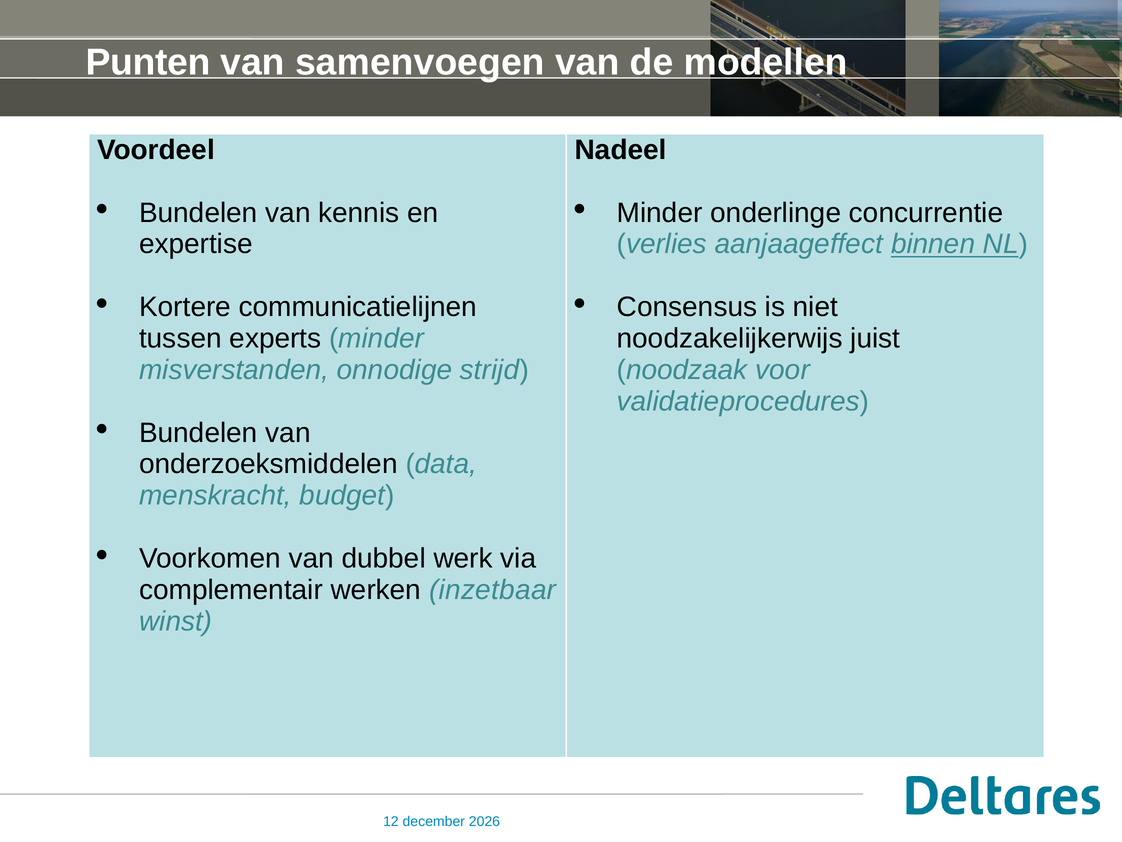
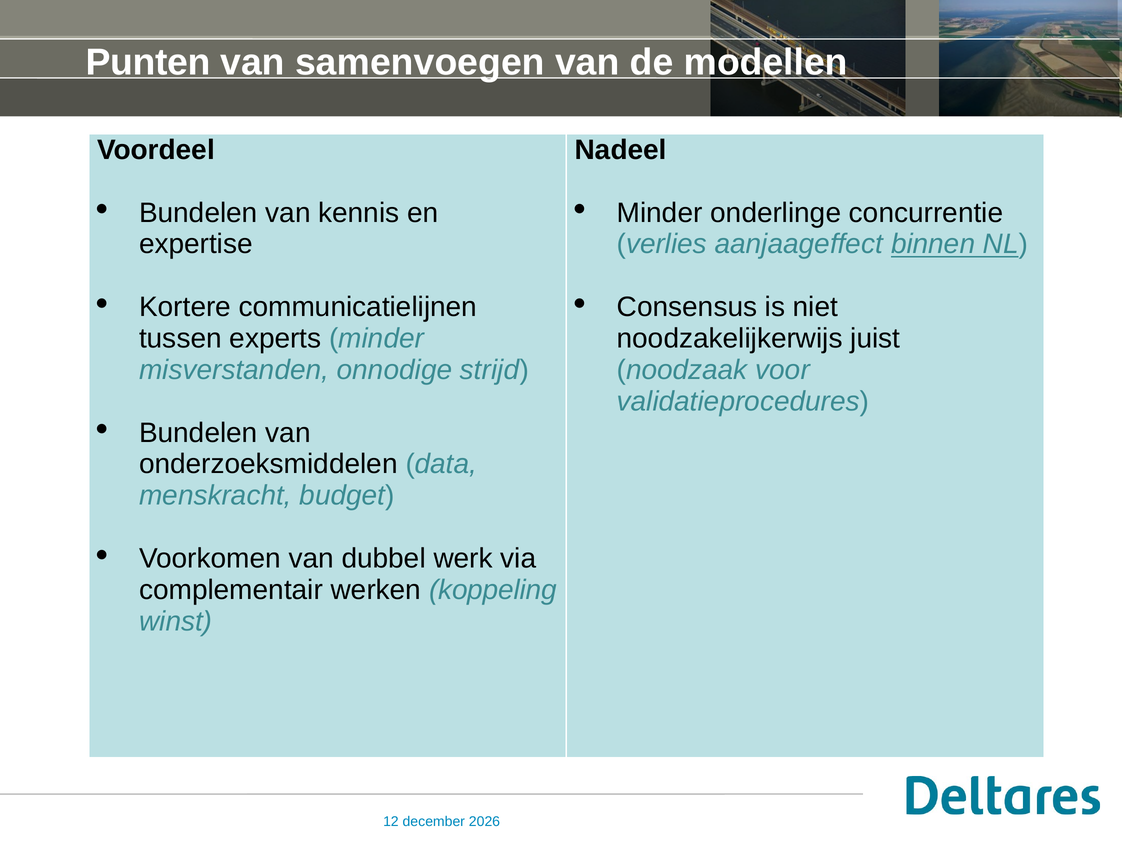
inzetbaar: inzetbaar -> koppeling (493, 590)
